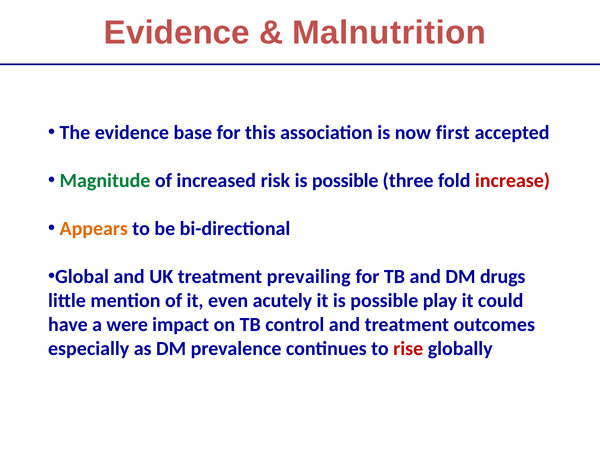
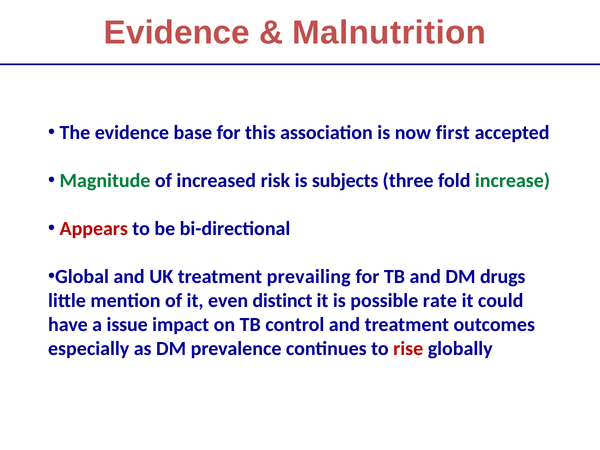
risk is possible: possible -> subjects (345, 181)
increase colour: red -> green (513, 181)
Appears colour: orange -> red (94, 229)
acutely: acutely -> distinct (282, 301)
play: play -> rate (440, 301)
were: were -> issue (127, 325)
